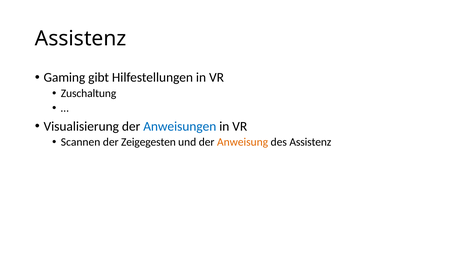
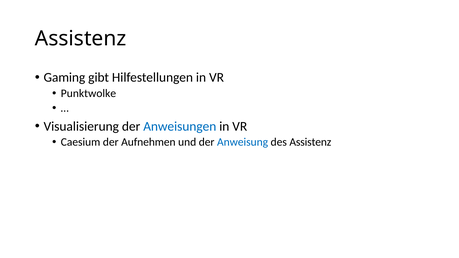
Zuschaltung: Zuschaltung -> Punktwolke (88, 93)
Scannen: Scannen -> Caesium (81, 142)
Zeigegesten: Zeigegesten -> Aufnehmen (148, 142)
Anweisung colour: orange -> blue (243, 142)
